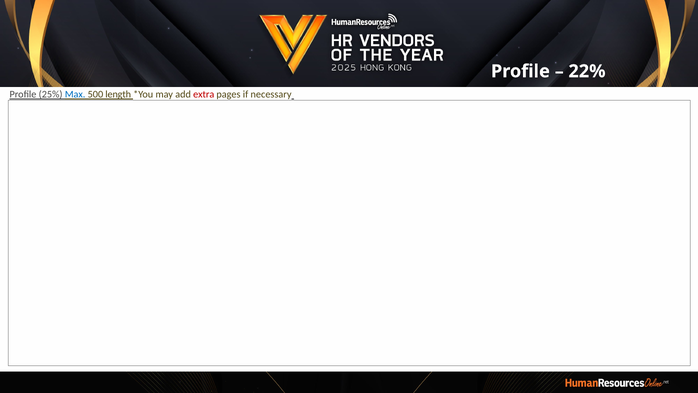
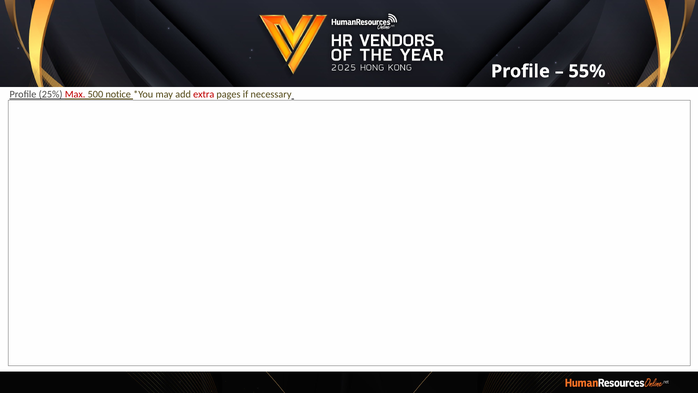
22%: 22% -> 55% (587, 71)
Max colour: blue -> red (75, 94)
length: length -> notice (118, 94)
